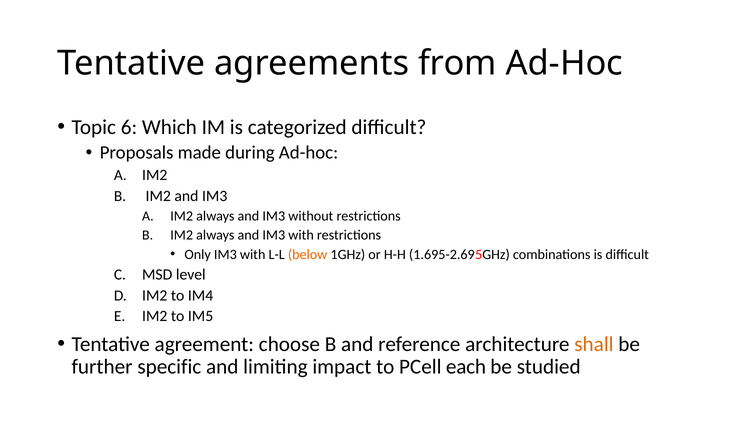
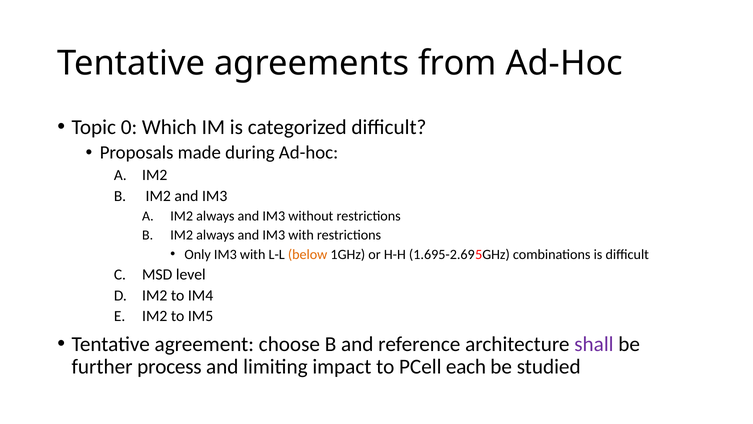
6: 6 -> 0 (129, 127)
shall colour: orange -> purple (594, 344)
specific: specific -> process (169, 367)
